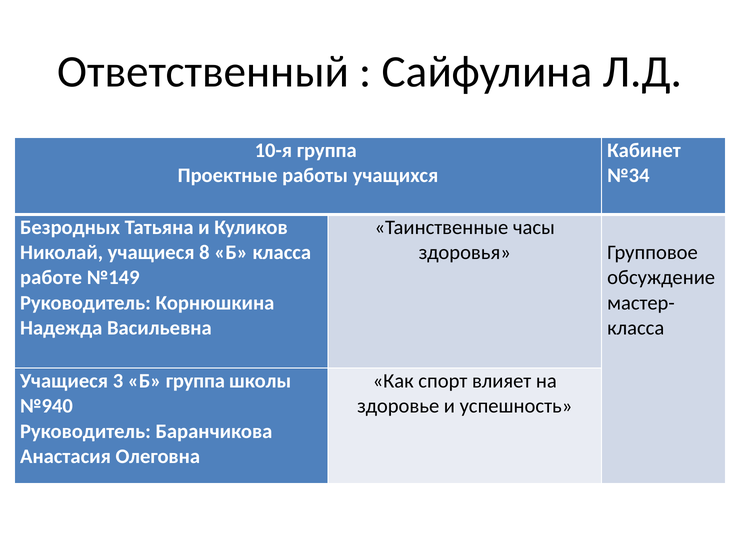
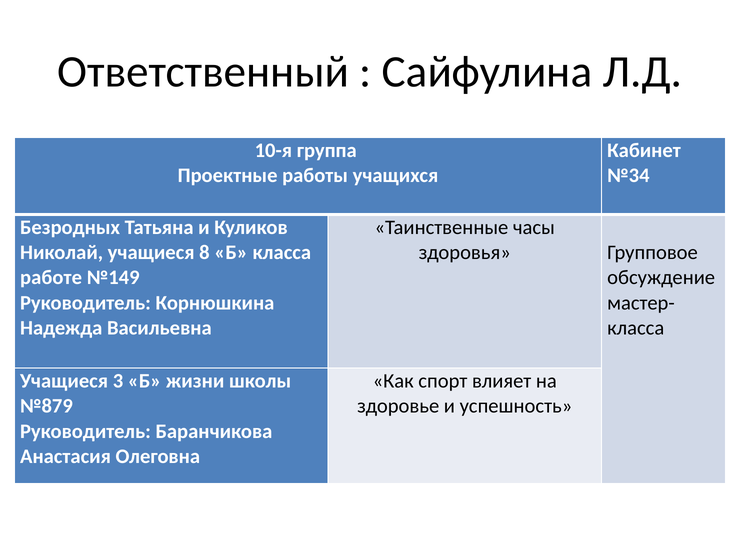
Б группа: группа -> жизни (195, 381)
№940: №940 -> №879 (46, 406)
